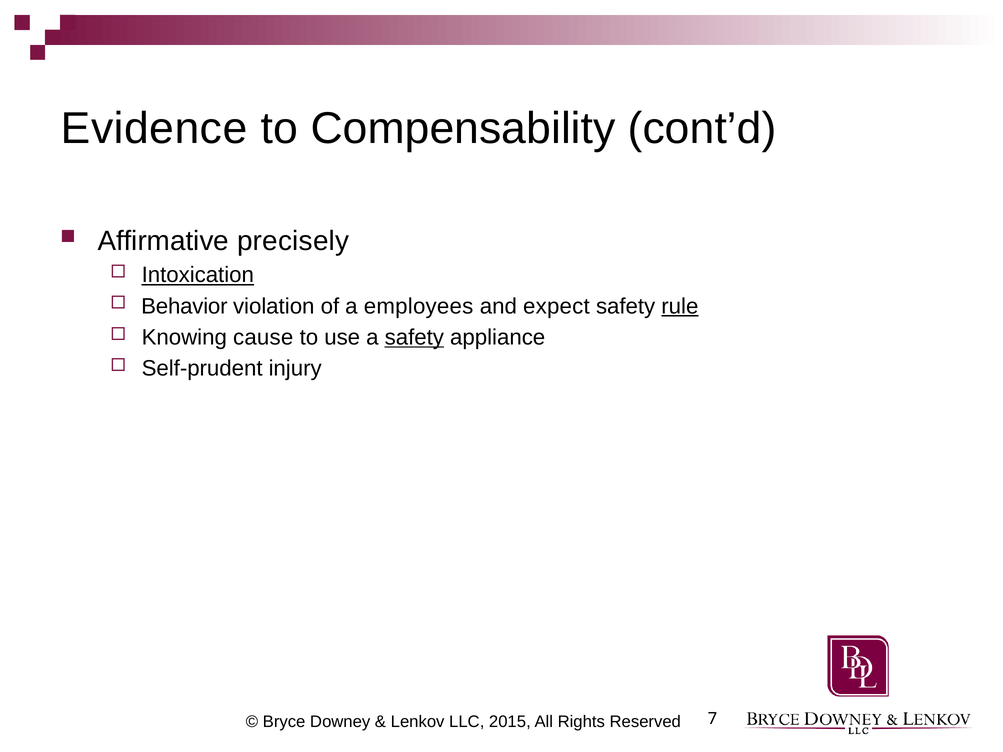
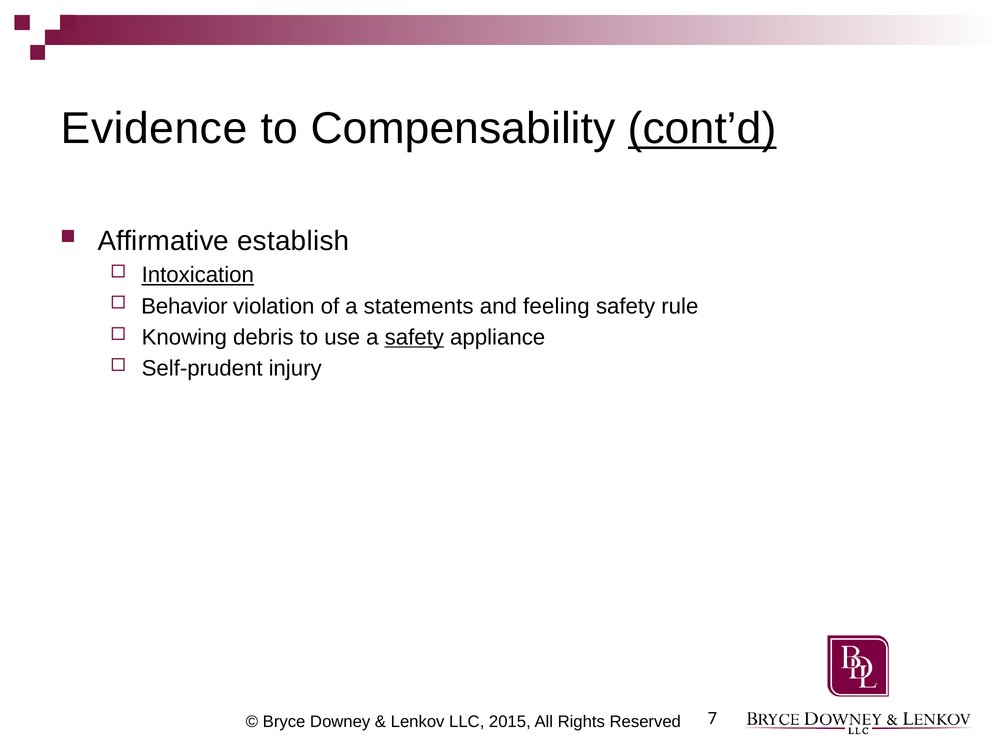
cont’d underline: none -> present (702, 128)
precisely: precisely -> establish (293, 241)
employees: employees -> statements (419, 306)
expect: expect -> feeling (556, 306)
rule underline: present -> none (680, 306)
cause: cause -> debris (263, 338)
